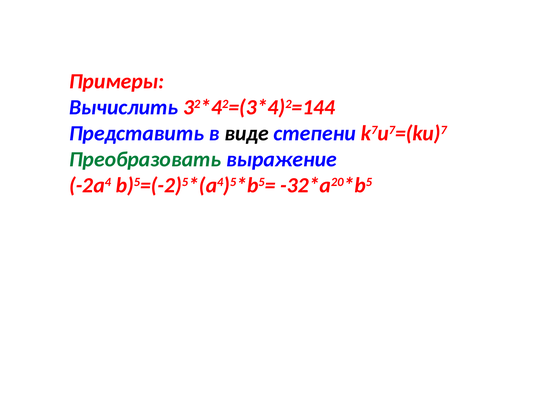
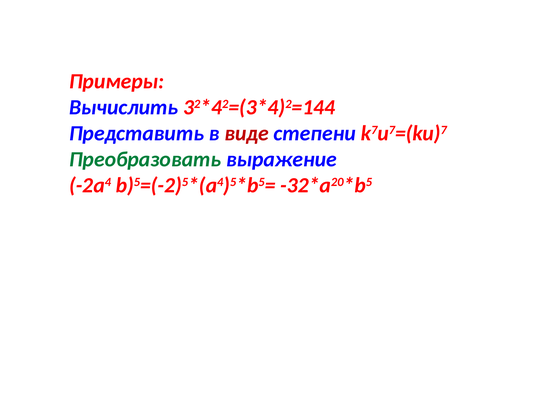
виде colour: black -> red (247, 133)
